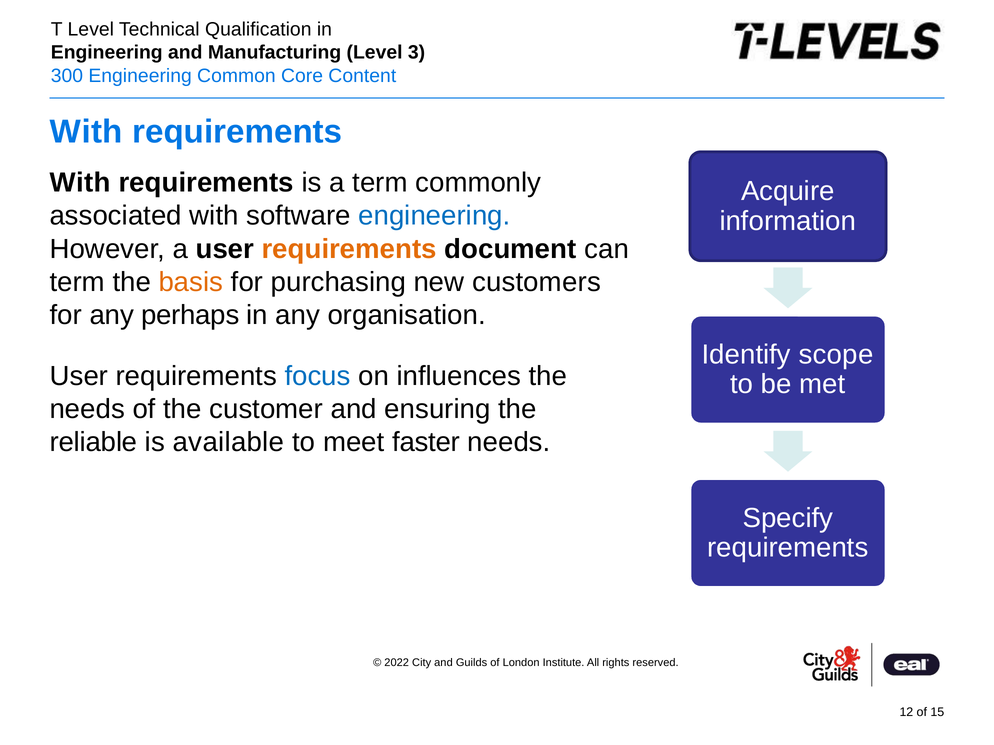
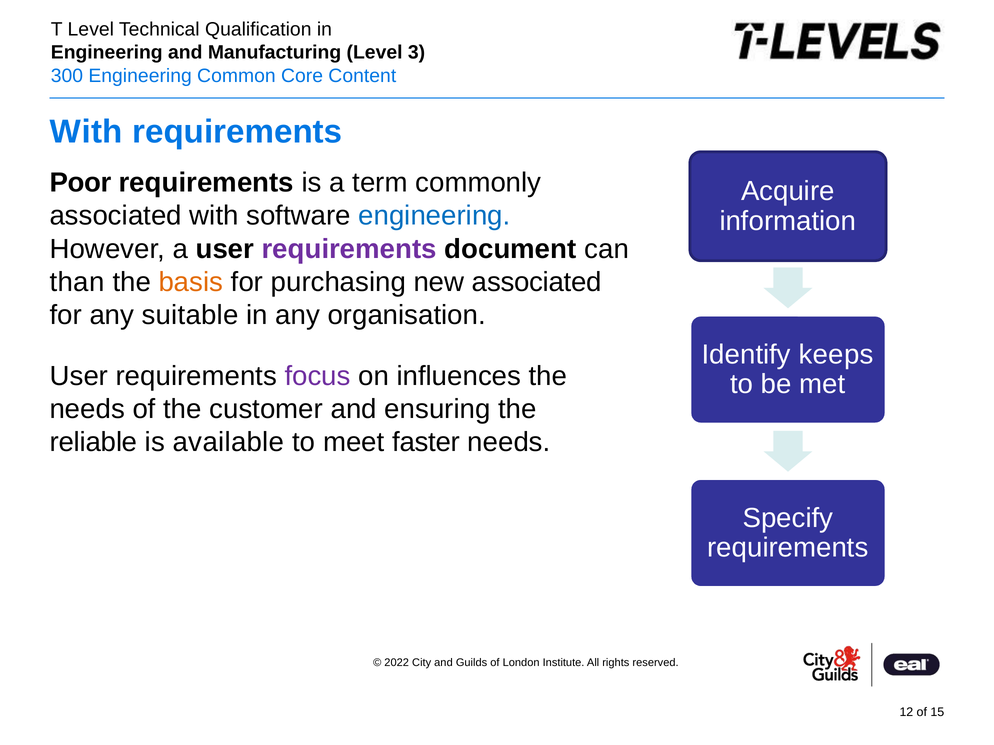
With: With -> Poor (81, 183)
requirements colour: orange -> purple (349, 249)
term: term -> than (77, 282)
new customers: customers -> associated (537, 282)
perhaps: perhaps -> suitable (190, 315)
scope: scope -> keeps (836, 355)
focus colour: blue -> purple (318, 376)
